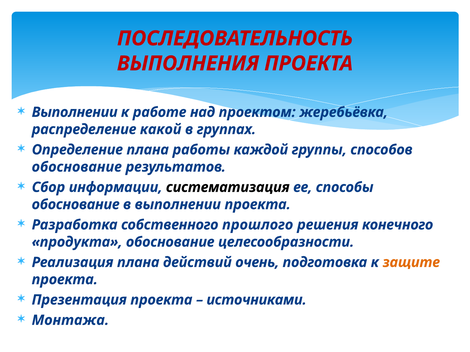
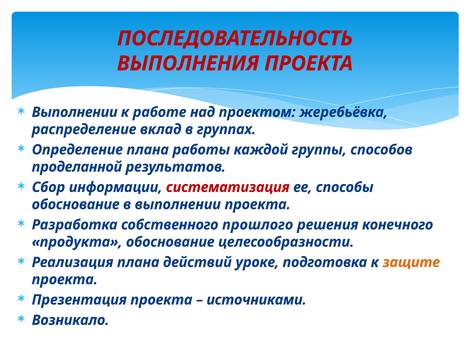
какой: какой -> вклад (161, 130)
обоснование: обоснование -> проделанной (77, 167)
систематизация colour: black -> red (228, 187)
очень: очень -> уроке (257, 263)
Монтажа: Монтажа -> Возникало (70, 321)
